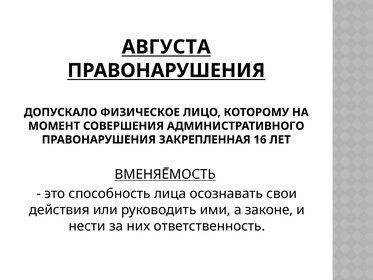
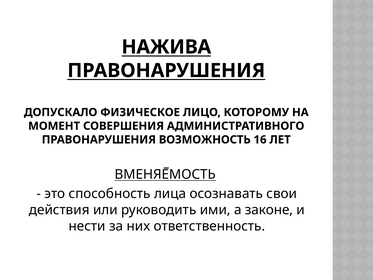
АВГУСТА: АВГУСТА -> НАЖИВА (166, 47)
ЗАКРЕПЛЕННАЯ: ЗАКРЕПЛЕННАЯ -> ВОЗМОЖНОСТЬ (205, 140)
